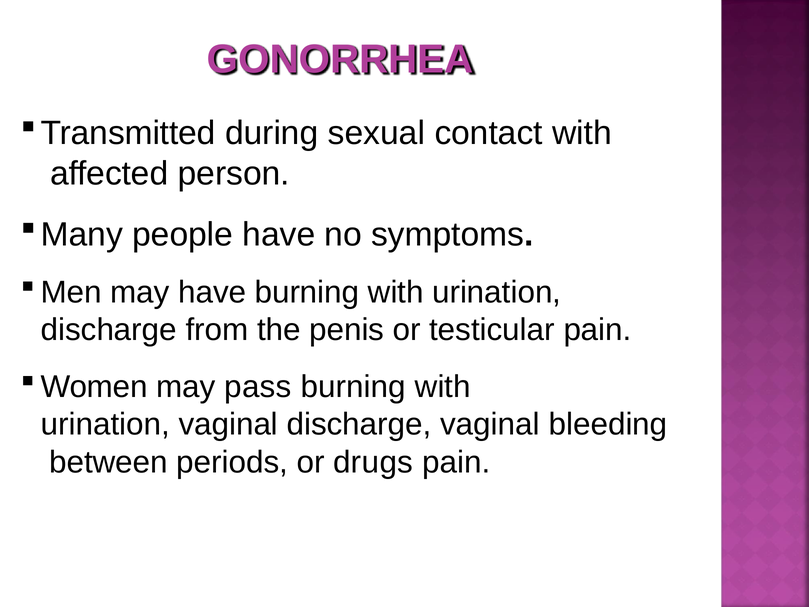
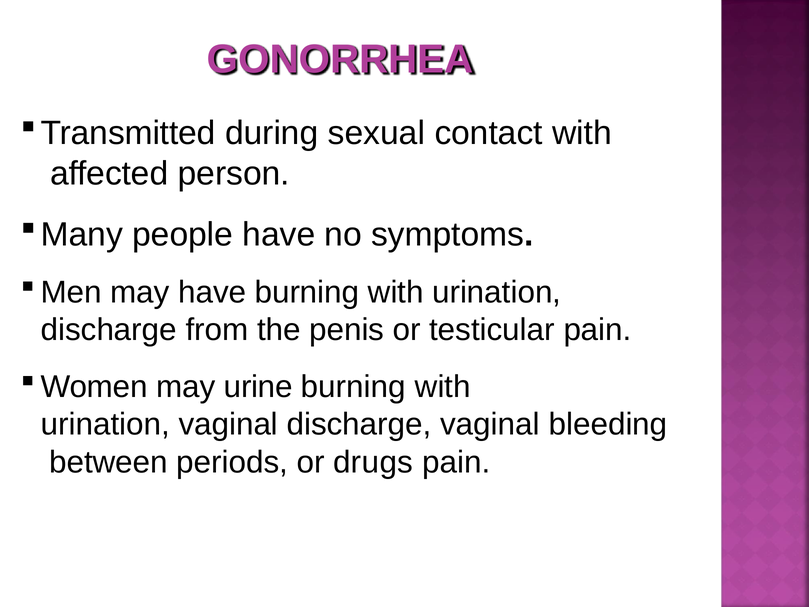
pass: pass -> urine (258, 387)
